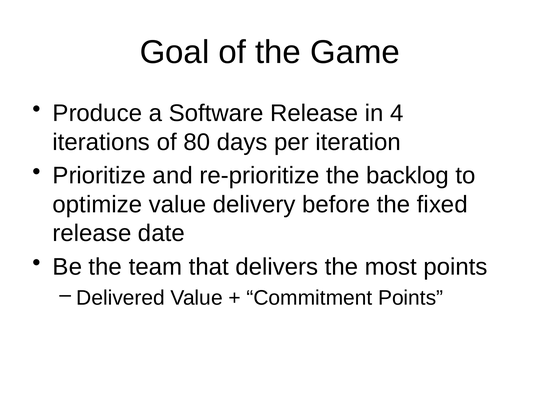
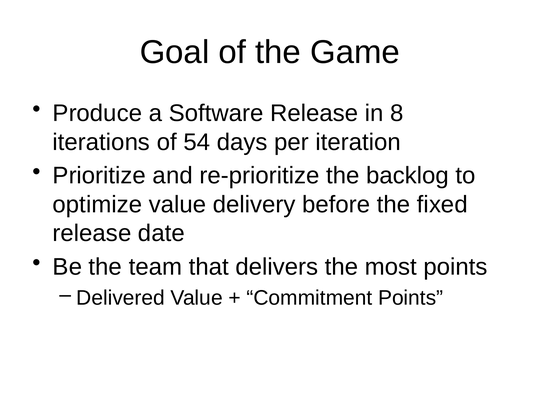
4: 4 -> 8 (397, 113)
80: 80 -> 54 (197, 142)
